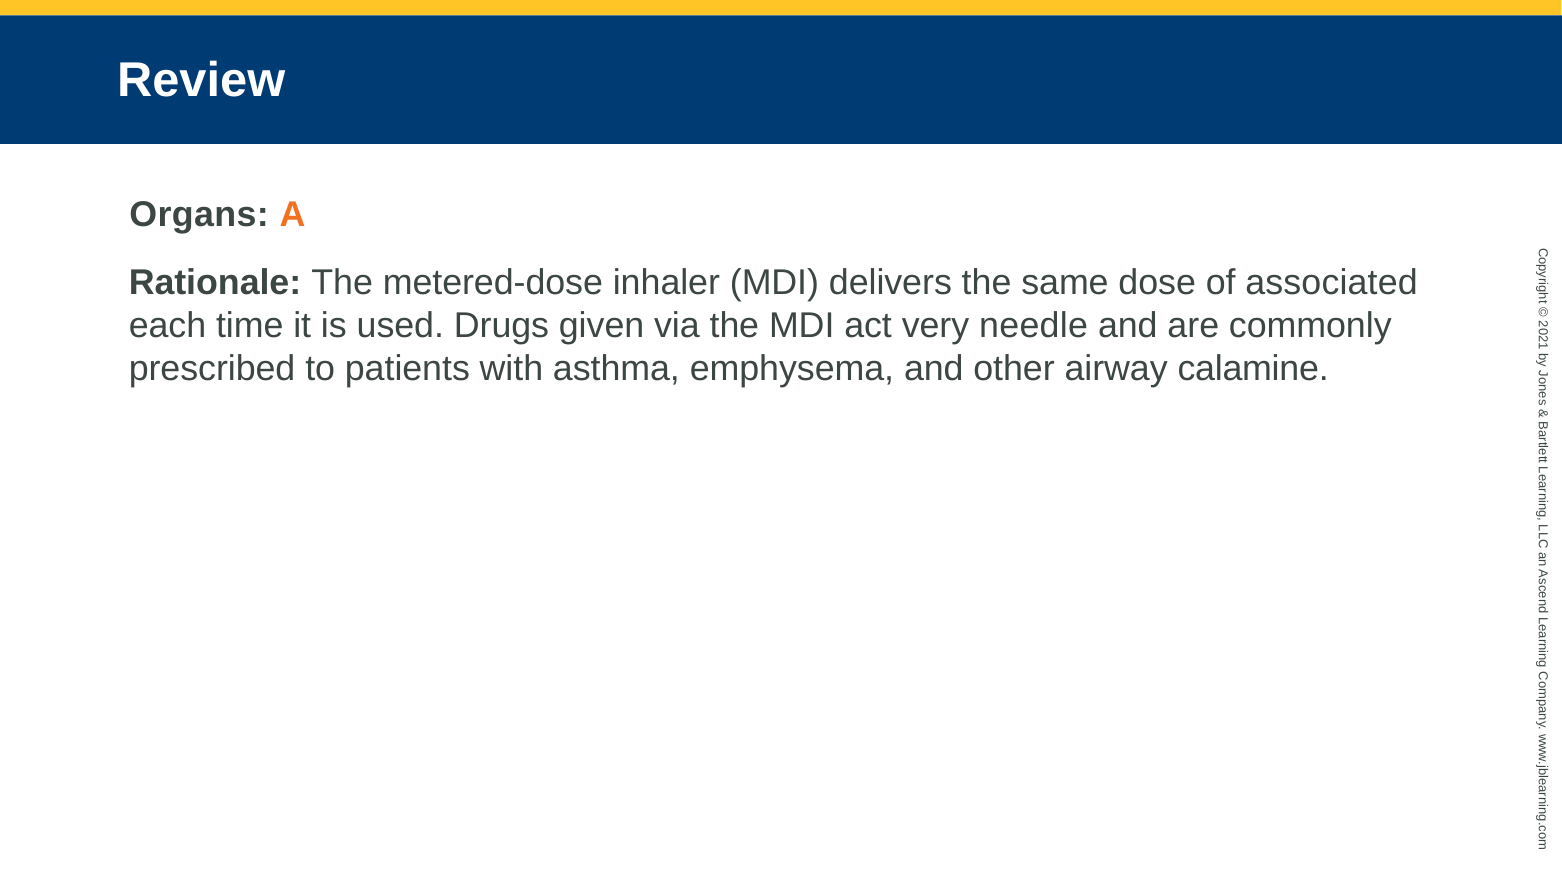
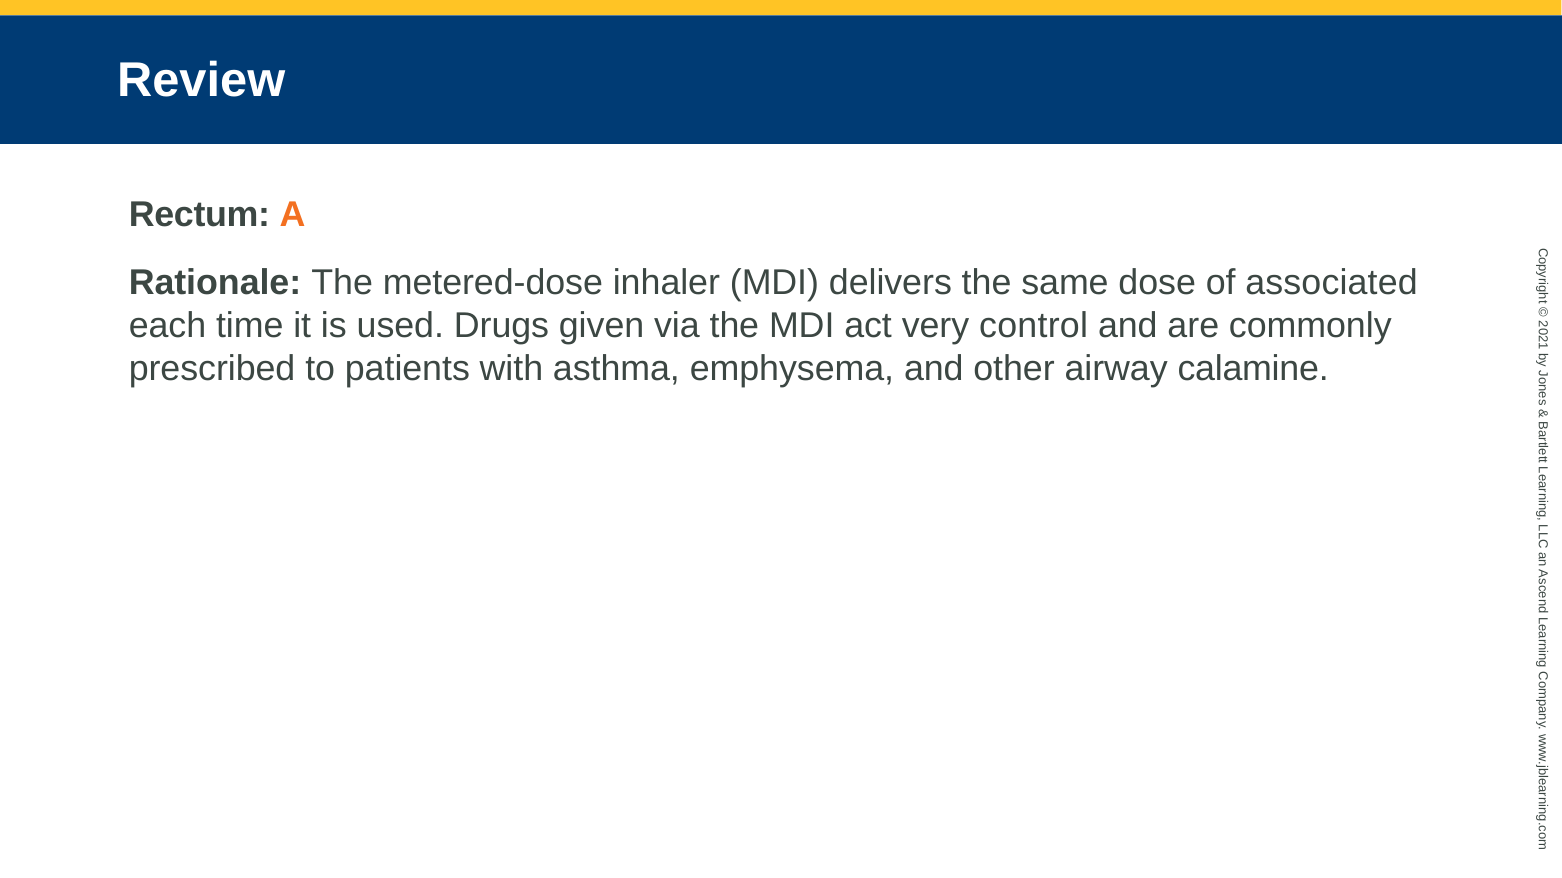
Organs: Organs -> Rectum (199, 215)
needle: needle -> control (1034, 326)
